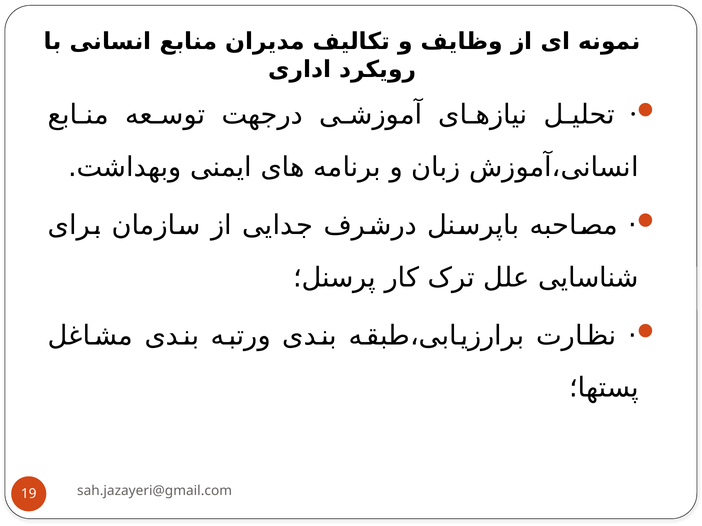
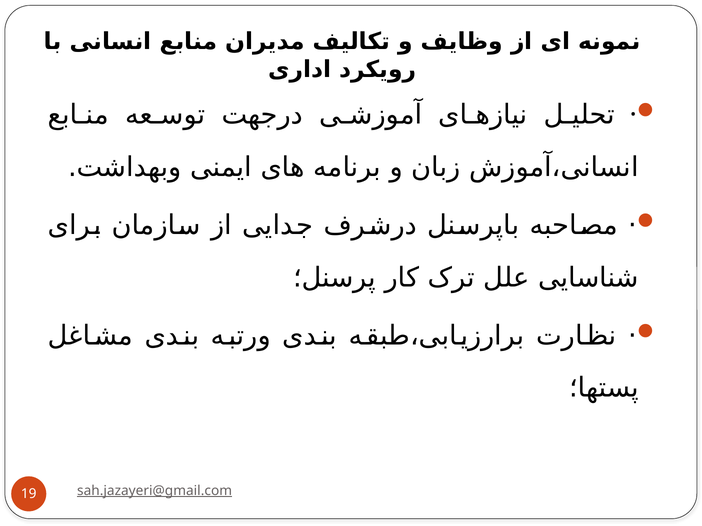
sah.jazayeri@gmail.com underline: none -> present (155, 491)
